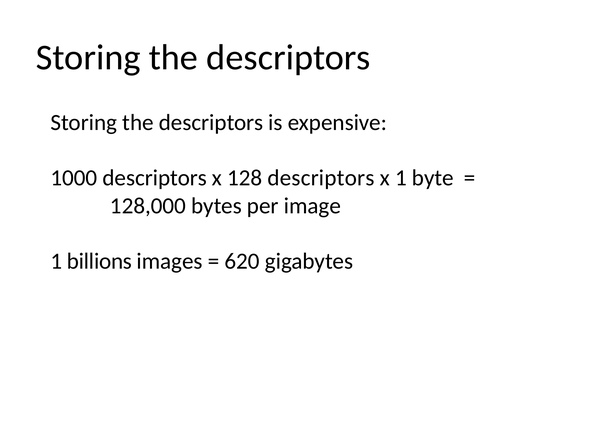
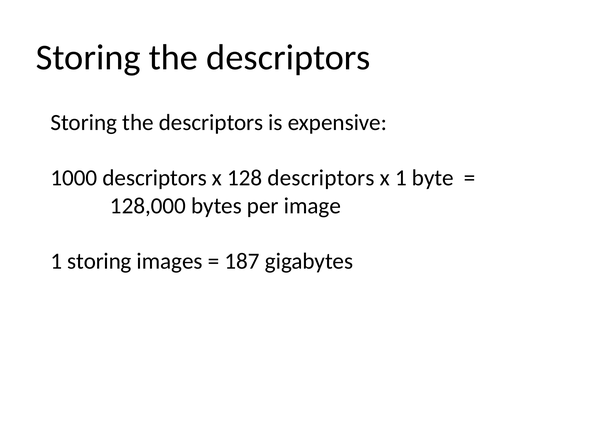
1 billions: billions -> storing (99, 261)
620: 620 -> 187 (242, 261)
